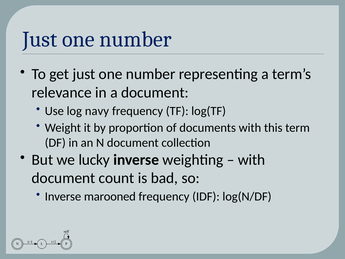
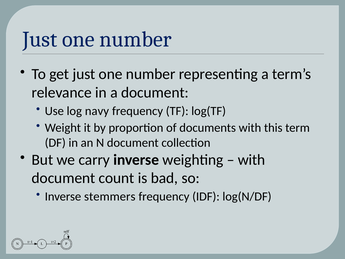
lucky: lucky -> carry (94, 160)
marooned: marooned -> stemmers (110, 196)
